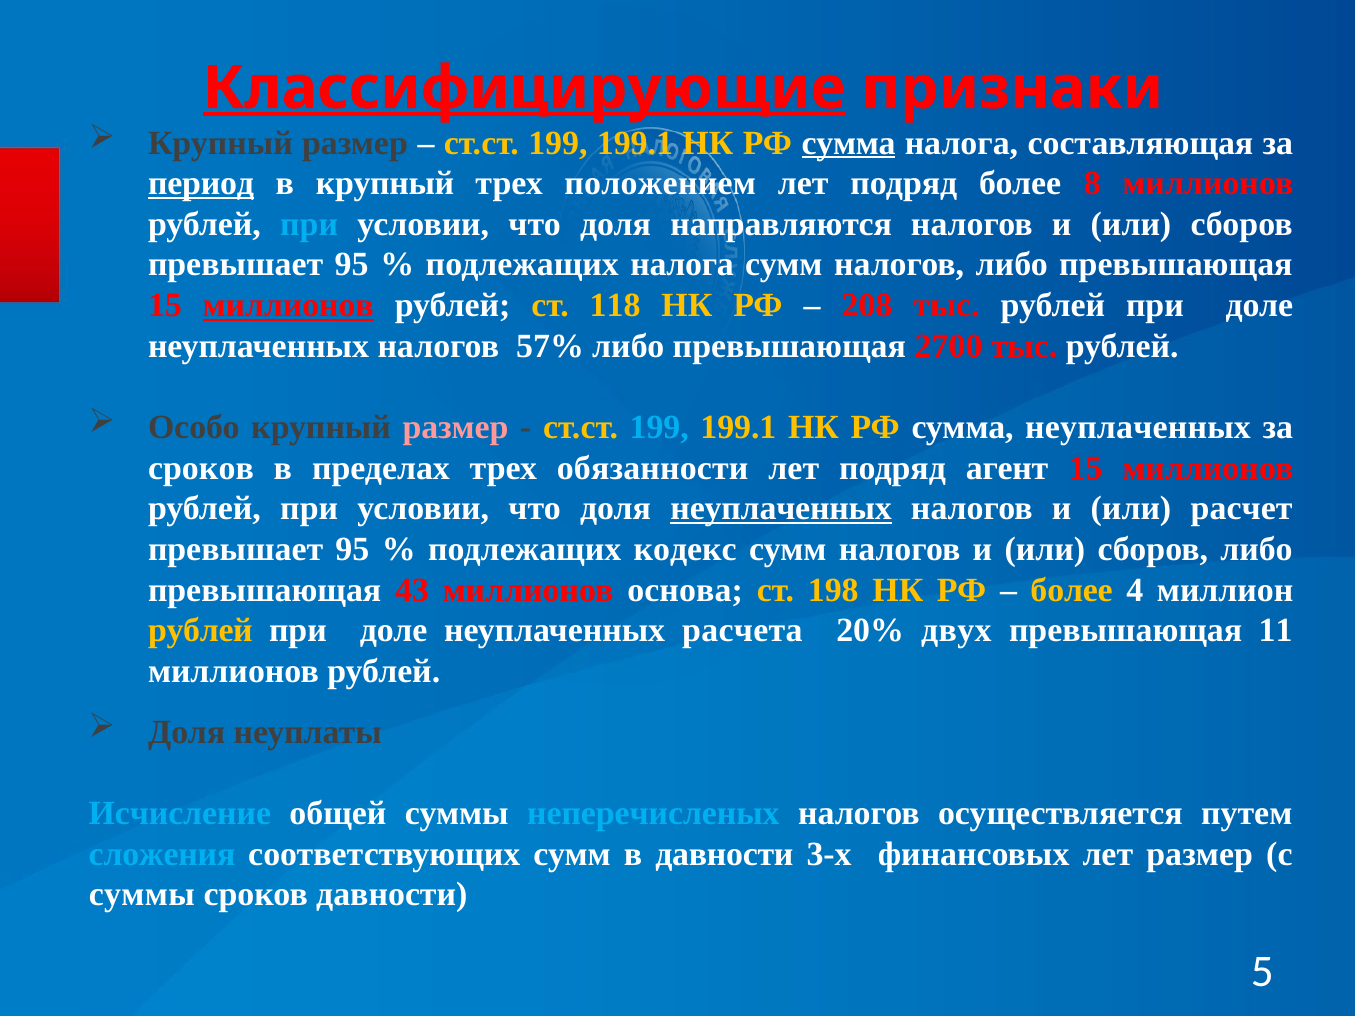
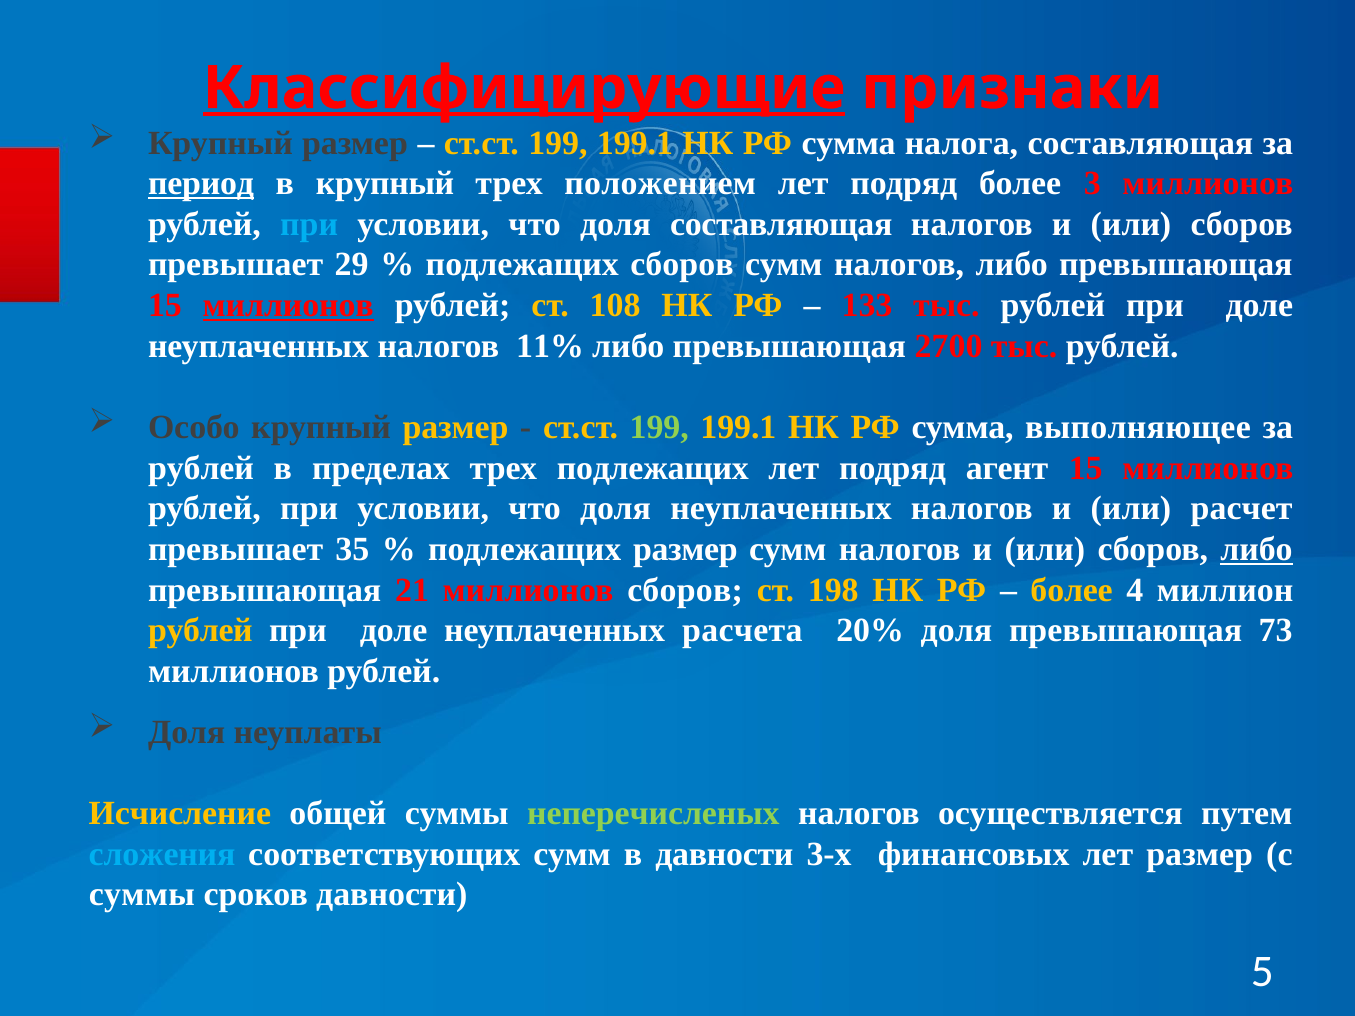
сумма underline: present -> none (849, 143)
8: 8 -> 3 (1092, 184)
доля направляются: направляются -> составляющая (781, 224)
95: 95 -> 29 (352, 265)
подлежащих налога: налога -> сборов (682, 265)
118: 118 -> 108 (615, 305)
208: 208 -> 133 (867, 305)
57%: 57% -> 11% (550, 346)
размер colour: pink -> yellow (455, 427)
199 colour: light blue -> light green (659, 427)
сумма неуплаченных: неуплаченных -> выполняющее (1138, 427)
сроков: сроков -> рублей (201, 468)
трех обязанности: обязанности -> подлежащих (653, 468)
неуплаченных underline: present -> none (781, 509)
95: 95 -> 35 (352, 549)
подлежащих кодекс: кодекс -> размер (685, 549)
либо underline: none -> present (1257, 549)
43: 43 -> 21 (412, 590)
миллионов основа: основа -> сборов (685, 590)
20% двух: двух -> доля (956, 631)
11: 11 -> 73 (1276, 631)
Исчисление colour: light blue -> yellow (180, 814)
неперечисленых colour: light blue -> light green (653, 814)
